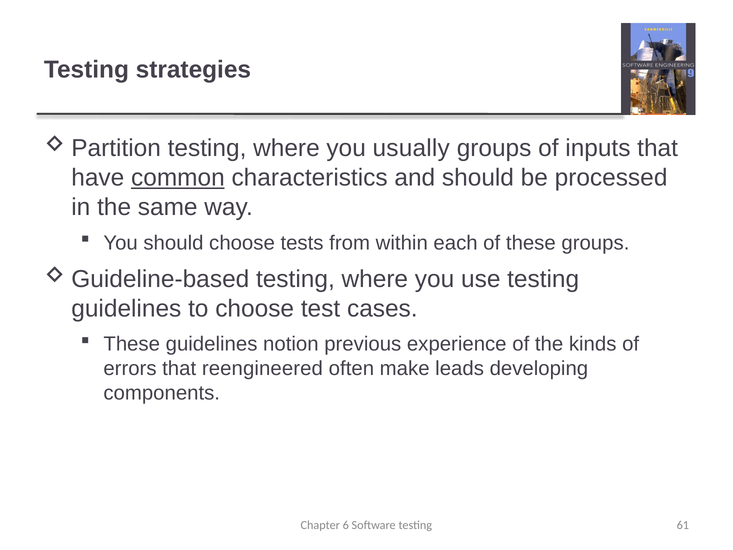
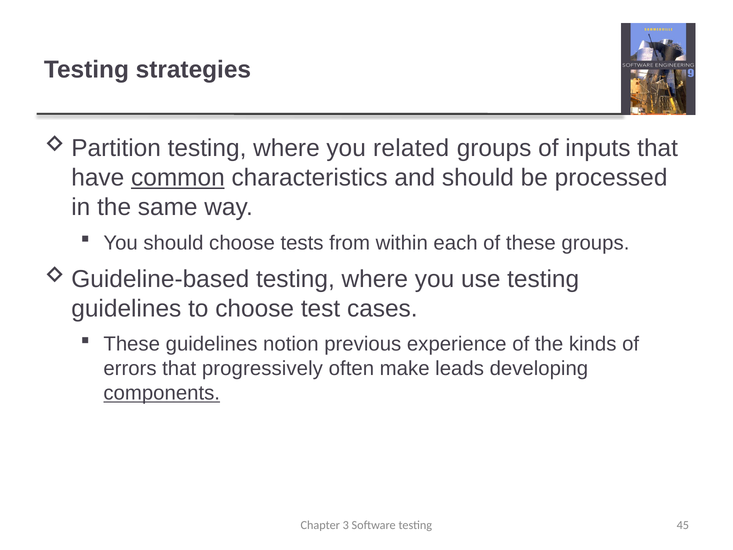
usually: usually -> related (411, 148)
reengineered: reengineered -> progressively (262, 369)
components underline: none -> present (162, 393)
6: 6 -> 3 (346, 525)
61: 61 -> 45 (683, 525)
